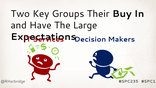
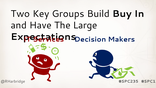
Their: Their -> Build (98, 14)
